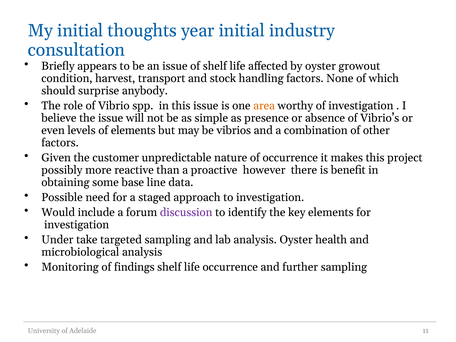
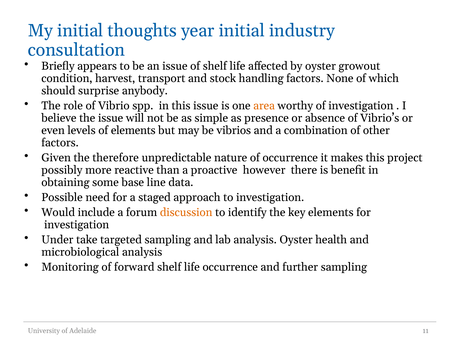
customer: customer -> therefore (116, 158)
discussion colour: purple -> orange (186, 212)
findings: findings -> forward (134, 267)
